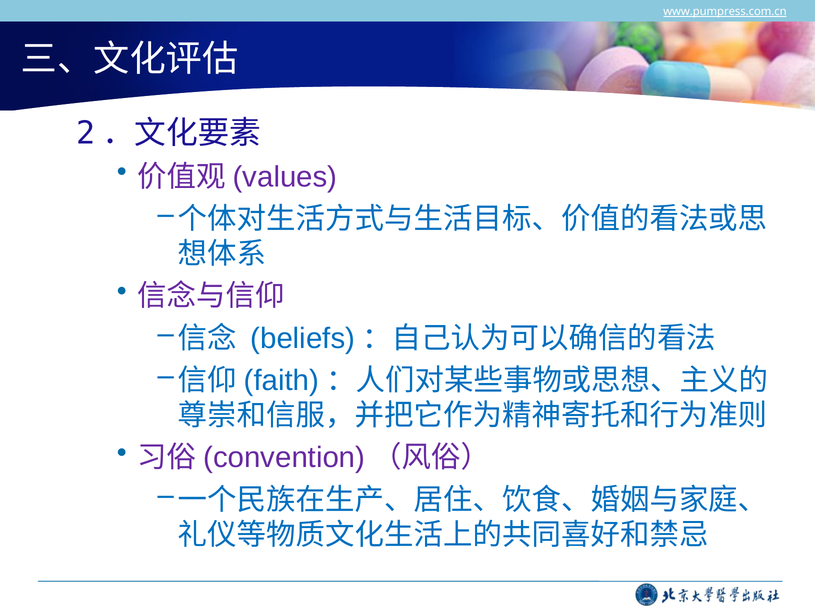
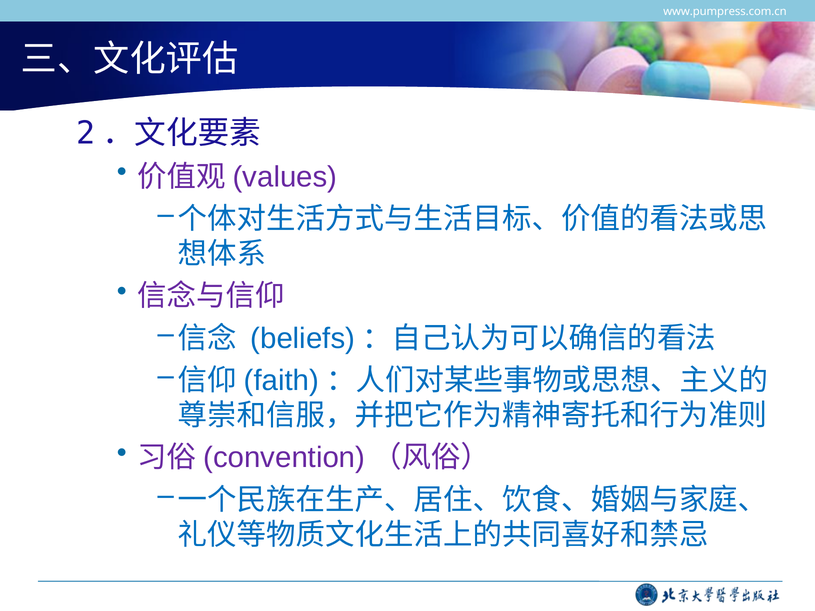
www.pumpress.com.cn underline: present -> none (725, 12)
